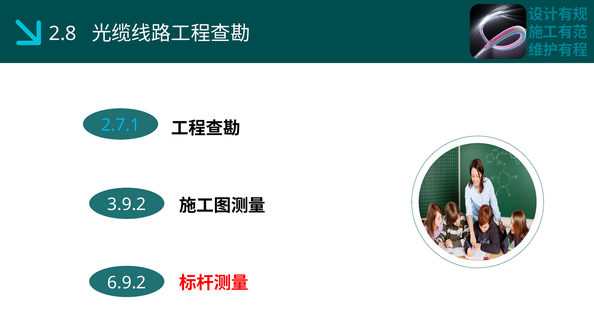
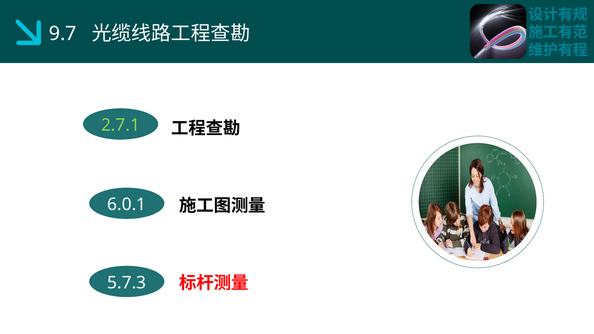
2.8: 2.8 -> 9.7 (63, 34)
2.7.1 colour: light blue -> light green (121, 125)
3.9.2: 3.9.2 -> 6.0.1 (127, 205)
6.9.2: 6.9.2 -> 5.7.3 (127, 283)
